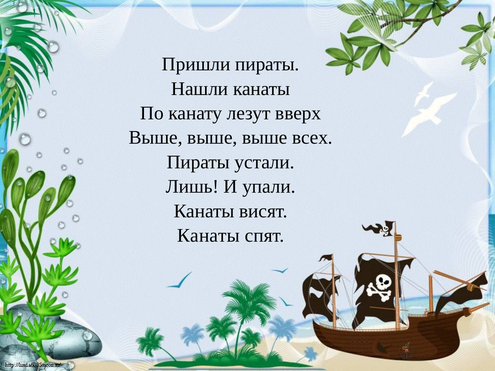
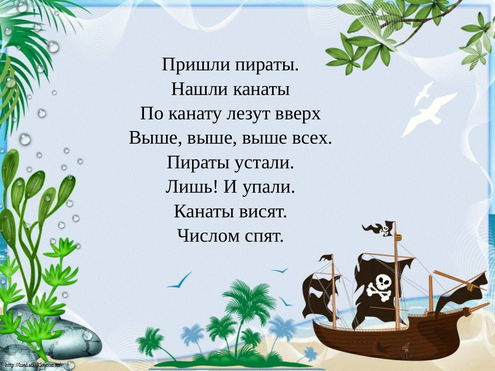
Канаты: Канаты -> Числом (209, 236)
